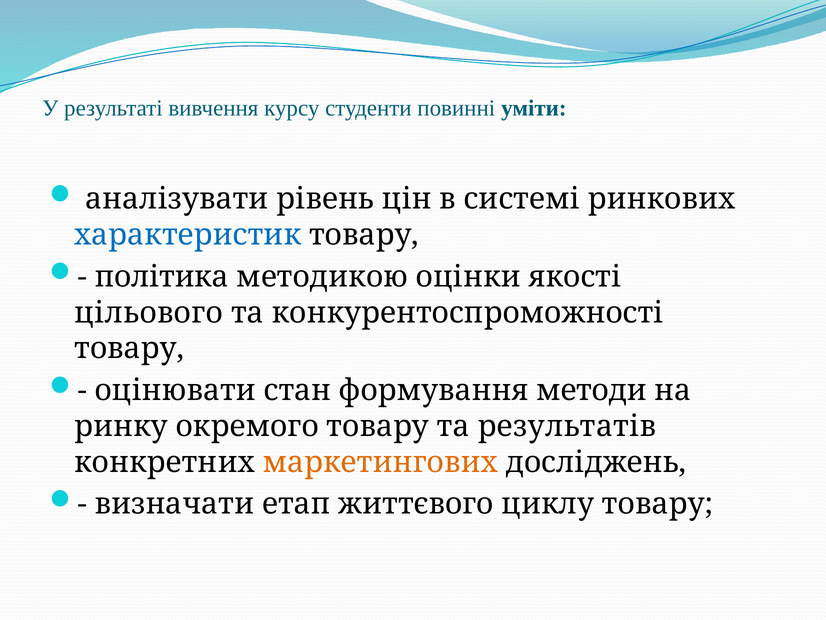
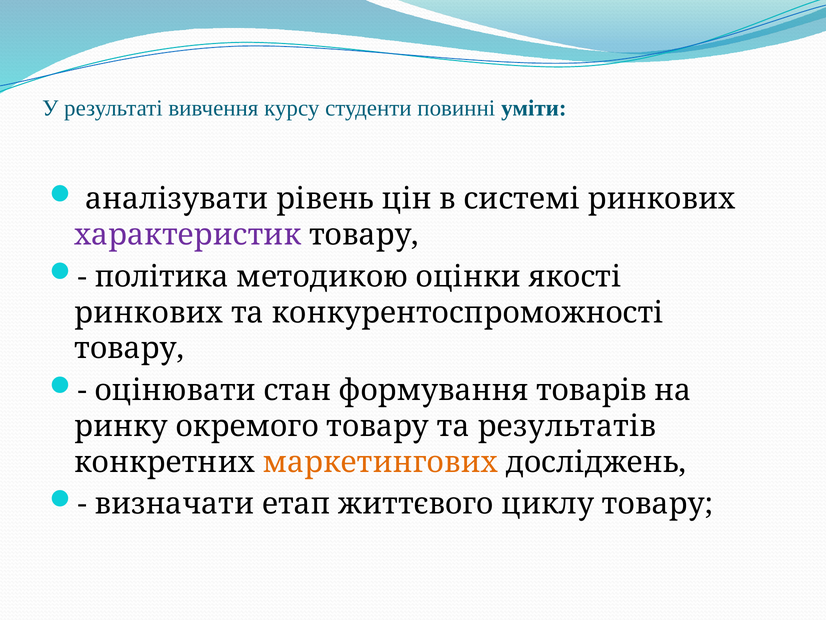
характеристик colour: blue -> purple (188, 235)
цільового: цільового -> ринкових (149, 312)
методи: методи -> товарів (592, 390)
